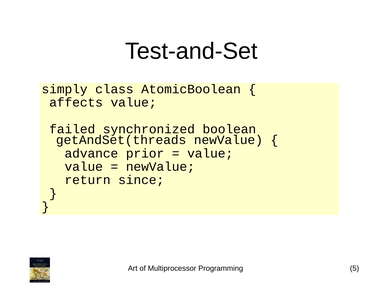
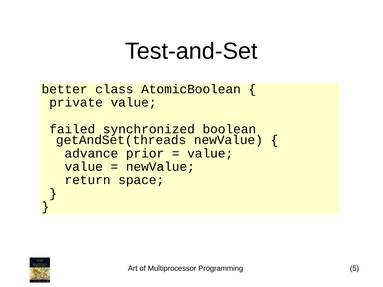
simply: simply -> better (65, 89)
affects: affects -> private (76, 103)
since: since -> space (141, 180)
